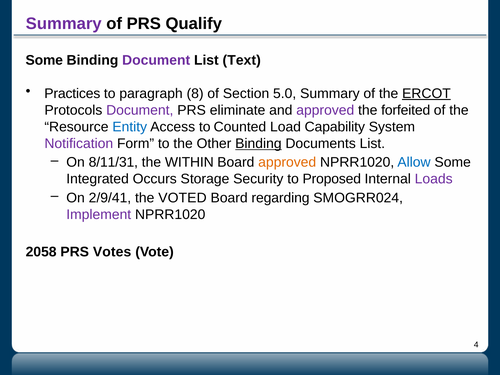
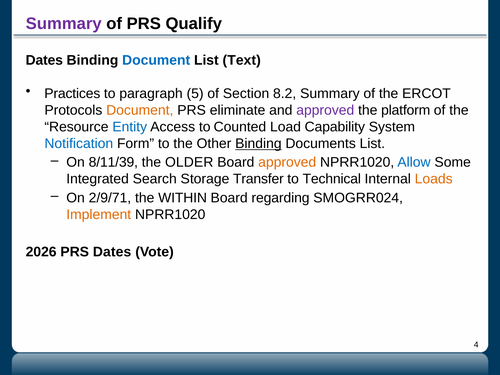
Some: Some -> Dates (44, 60)
Document colour: purple -> blue (156, 60)
8: 8 -> 5 (195, 94)
5.0: 5.0 -> 8.2 (285, 94)
ERCOT underline: present -> none (426, 94)
Document colour: purple -> orange (140, 110)
forfeited: forfeited -> platform (406, 110)
Notification colour: purple -> blue (79, 144)
8/11/31: 8/11/31 -> 8/11/39 (113, 162)
WITHIN: WITHIN -> OLDER (189, 162)
Occurs: Occurs -> Search (155, 179)
Security: Security -> Transfer (258, 179)
Proposed: Proposed -> Technical (332, 179)
Loads colour: purple -> orange (434, 179)
2/9/41: 2/9/41 -> 2/9/71 (110, 198)
VOTED: VOTED -> WITHIN (183, 198)
Implement colour: purple -> orange (99, 214)
2058: 2058 -> 2026 (41, 252)
PRS Votes: Votes -> Dates (112, 252)
